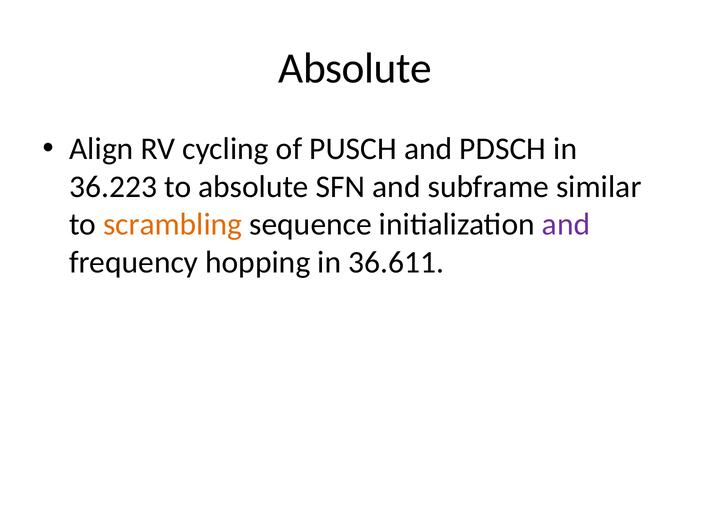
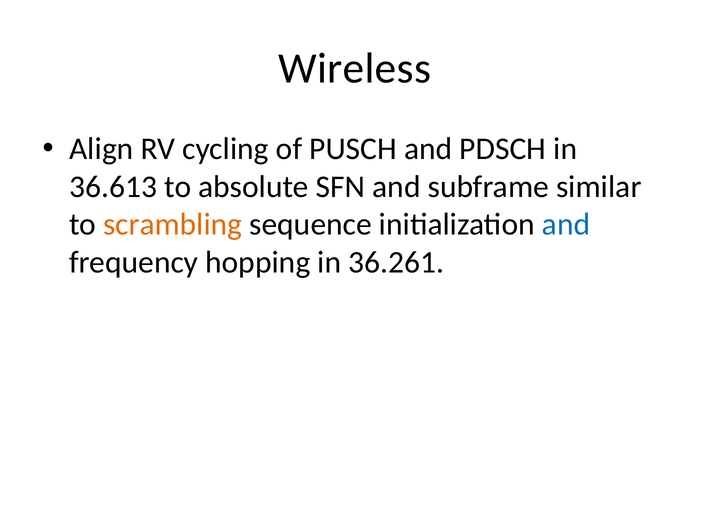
Absolute: Absolute -> Wireless (355, 69)
36.223: 36.223 -> 36.613 (113, 187)
and colour: purple -> blue (566, 225)
36.611: 36.611 -> 36.261 (396, 263)
